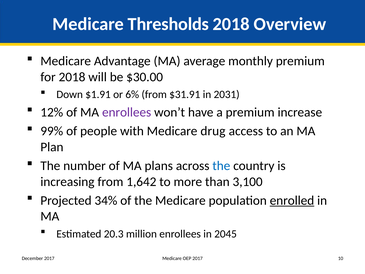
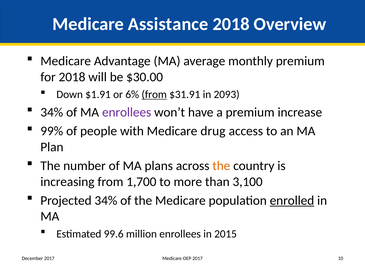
Thresholds: Thresholds -> Assistance (168, 24)
from underline: none -> present (154, 94)
2031: 2031 -> 2093 (227, 94)
12%: 12% -> 34% (52, 112)
the colour: blue -> orange (221, 166)
1,642: 1,642 -> 1,700 (141, 181)
20.3: 20.3 -> 99.6 (114, 234)
2045: 2045 -> 2015 (226, 234)
